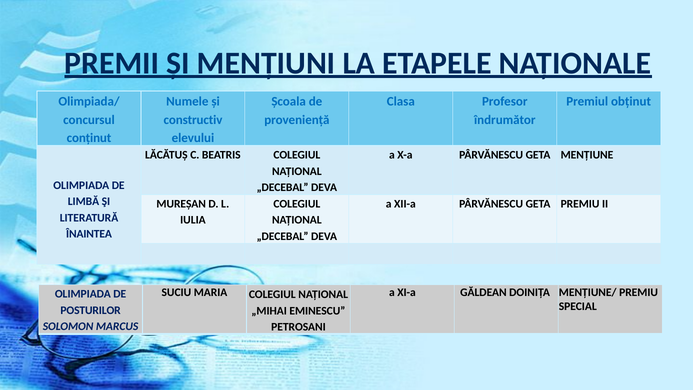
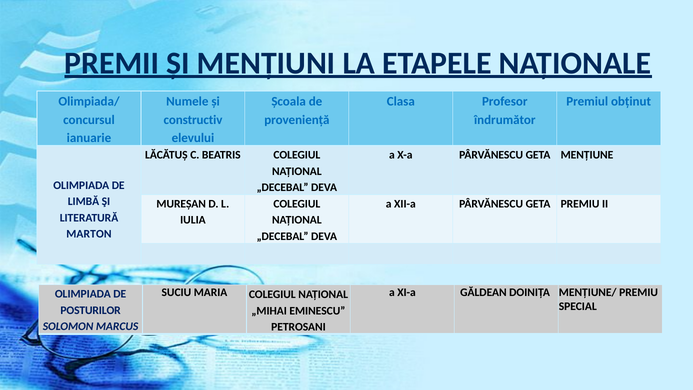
conținut: conținut -> ianuarie (89, 138)
ÎNAINTEA: ÎNAINTEA -> MARTON (89, 234)
